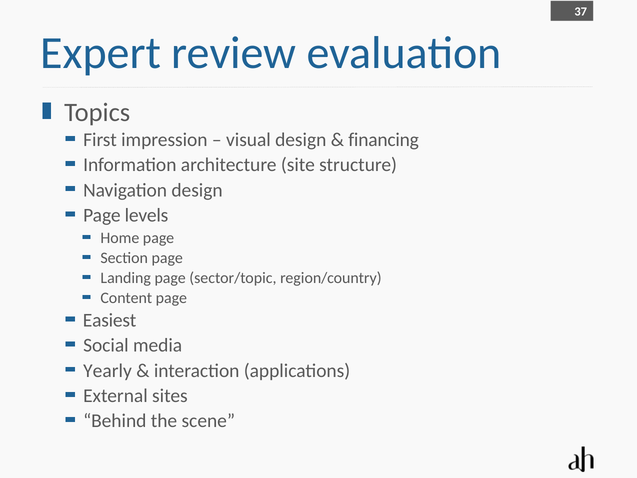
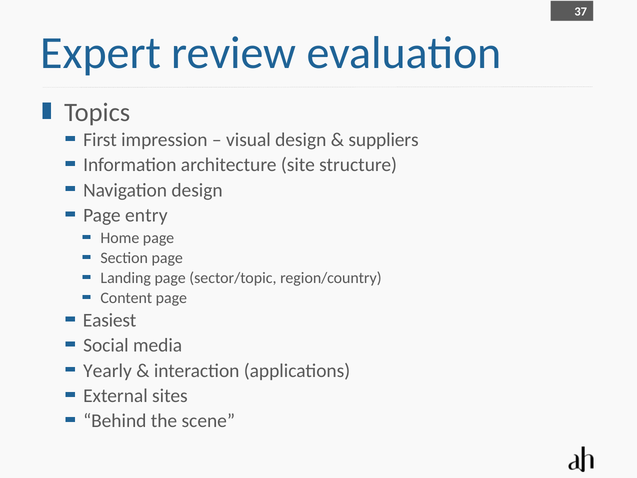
financing: financing -> suppliers (384, 140)
levels: levels -> entry (146, 215)
